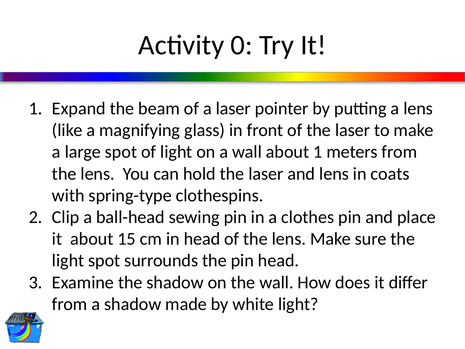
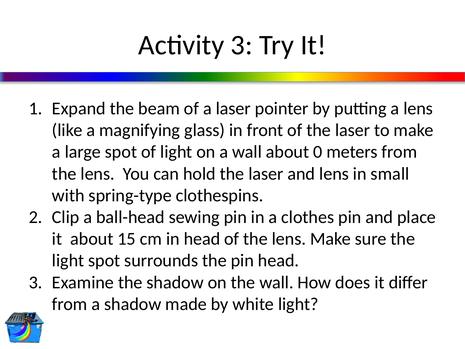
Activity 0: 0 -> 3 (242, 45)
about 1: 1 -> 0 (318, 152)
coats: coats -> small (390, 174)
